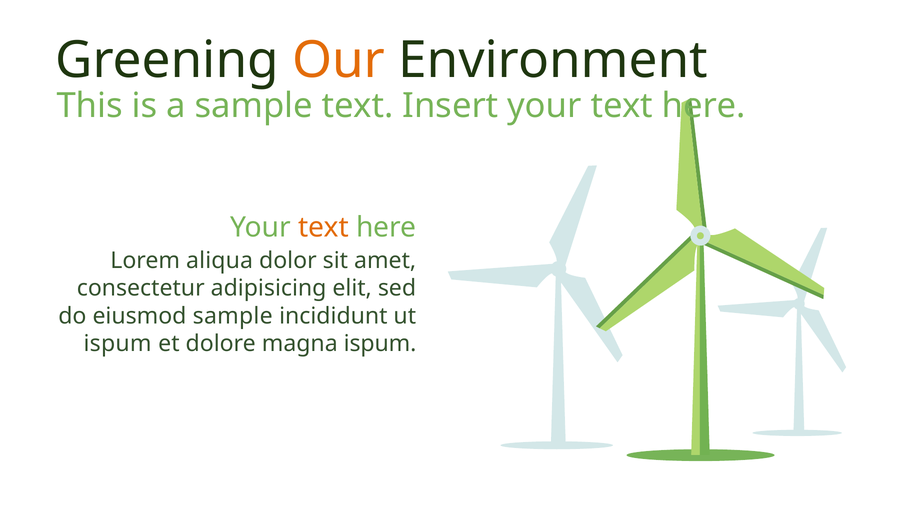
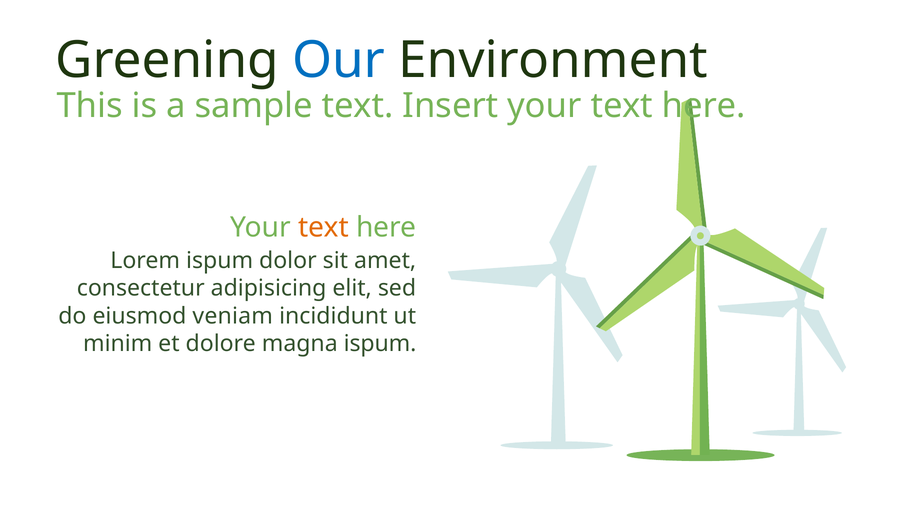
Our colour: orange -> blue (339, 60)
Lorem aliqua: aliqua -> ispum (220, 260)
eiusmod sample: sample -> veniam (233, 316)
ispum: ispum -> minim (118, 343)
